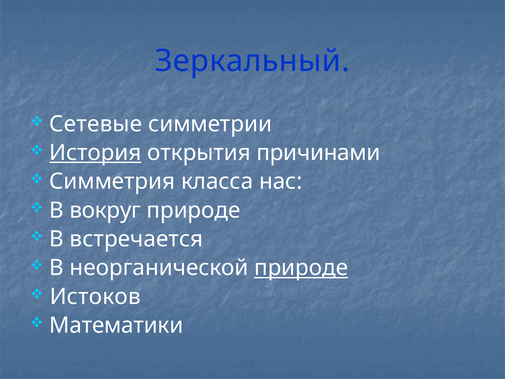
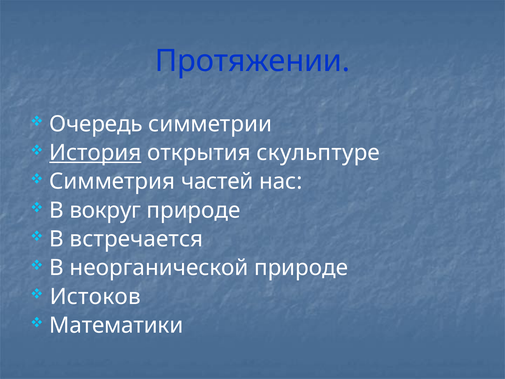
Зеркальный: Зеркальный -> Протяжении (253, 61)
Сетевые: Сетевые -> Очередь (96, 124)
причинами: причинами -> скульптуре (318, 153)
класса: класса -> частей (217, 181)
природе underline: present -> none (301, 268)
